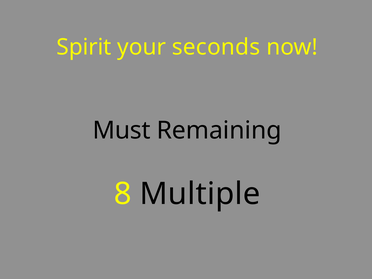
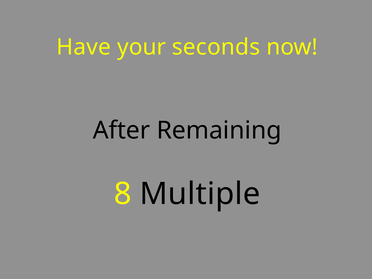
Spirit: Spirit -> Have (84, 47)
Must: Must -> After (121, 130)
